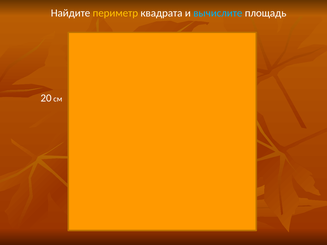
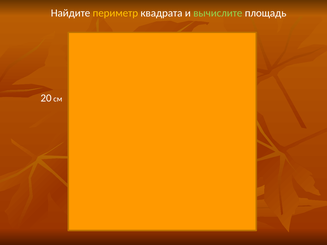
вычислите colour: light blue -> light green (218, 13)
